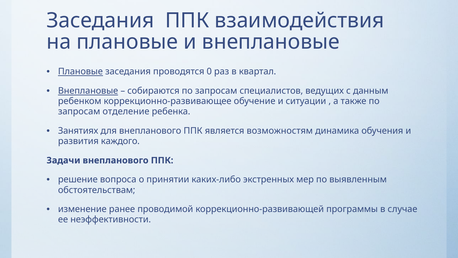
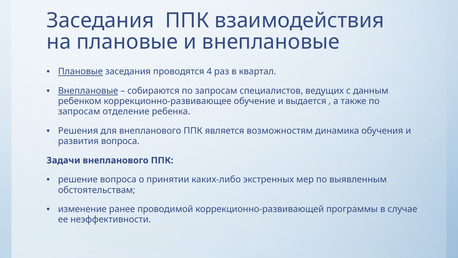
0: 0 -> 4 (209, 72)
ситуации: ситуации -> выдается (306, 101)
Занятиях: Занятиях -> Решения (78, 131)
развития каждого: каждого -> вопроса (120, 141)
